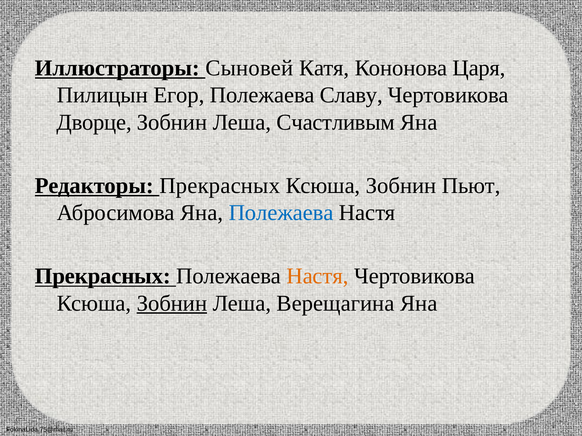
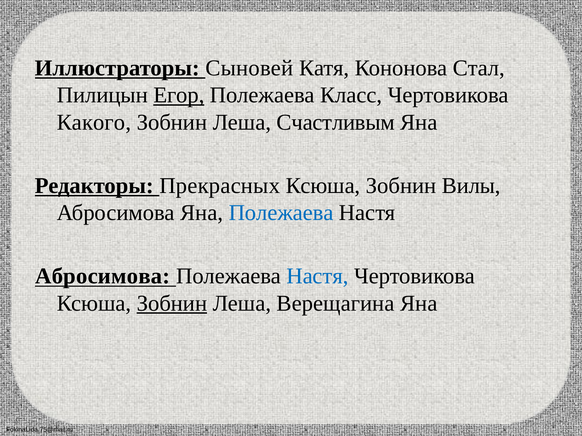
Царя: Царя -> Стал (479, 68)
Егор underline: none -> present (179, 95)
Славу: Славу -> Класс (351, 95)
Дворце: Дворце -> Какого (94, 122)
Пьют: Пьют -> Вилы (471, 186)
Прекрасных: Прекрасных -> Абросимова (103, 276)
Настя colour: orange -> blue (317, 276)
